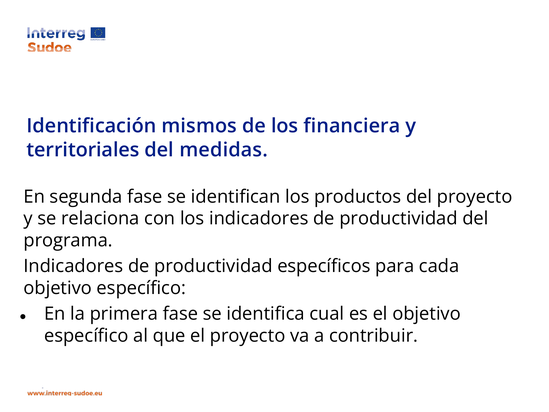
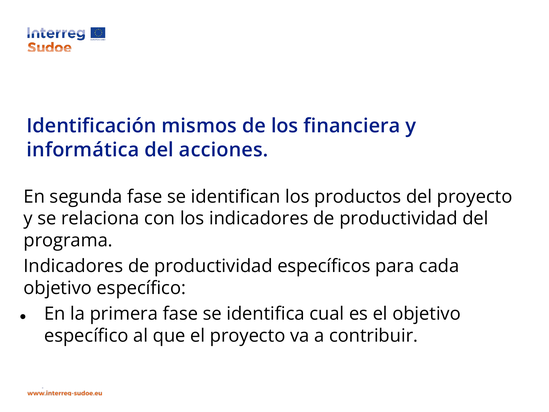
territoriales: territoriales -> informática (83, 150)
medidas: medidas -> acciones (224, 150)
